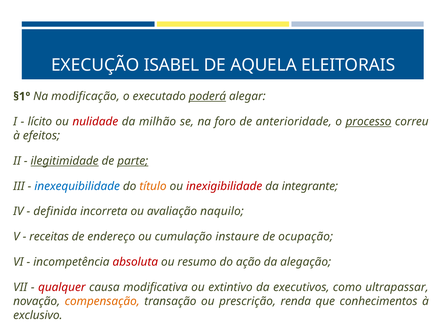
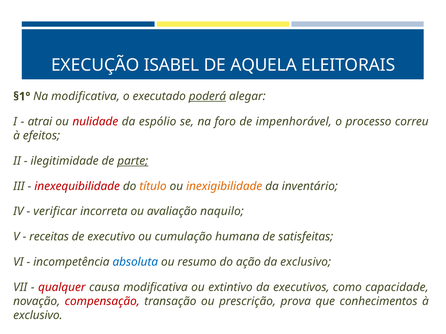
Na modificação: modificação -> modificativa (86, 97)
lícito: lícito -> atrai (40, 122)
milhão: milhão -> espólio (158, 122)
anterioridade: anterioridade -> impenhorável (294, 122)
processo underline: present -> none (369, 122)
ilegitimidade underline: present -> none (65, 161)
inexequibilidade colour: blue -> red (77, 186)
inexigibilidade colour: red -> orange (224, 186)
integrante: integrante -> inventário (310, 186)
definida: definida -> verificar (55, 212)
endereço: endereço -> executivo (111, 237)
instaure: instaure -> humana (237, 237)
ocupação: ocupação -> satisfeitas (306, 237)
absoluta colour: red -> blue (135, 262)
da alegação: alegação -> exclusivo (306, 262)
ultrapassar: ultrapassar -> capacidade (397, 288)
compensação colour: orange -> red (102, 302)
renda: renda -> prova (296, 302)
